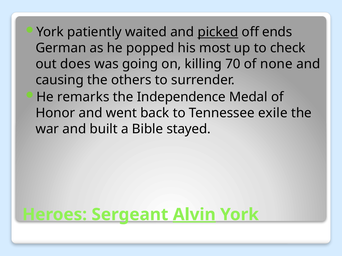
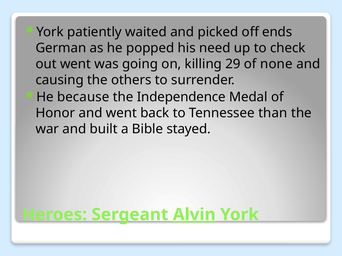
picked underline: present -> none (218, 32)
most: most -> need (215, 48)
out does: does -> went (75, 64)
70: 70 -> 29 (233, 64)
remarks: remarks -> because (83, 97)
exile: exile -> than (273, 113)
